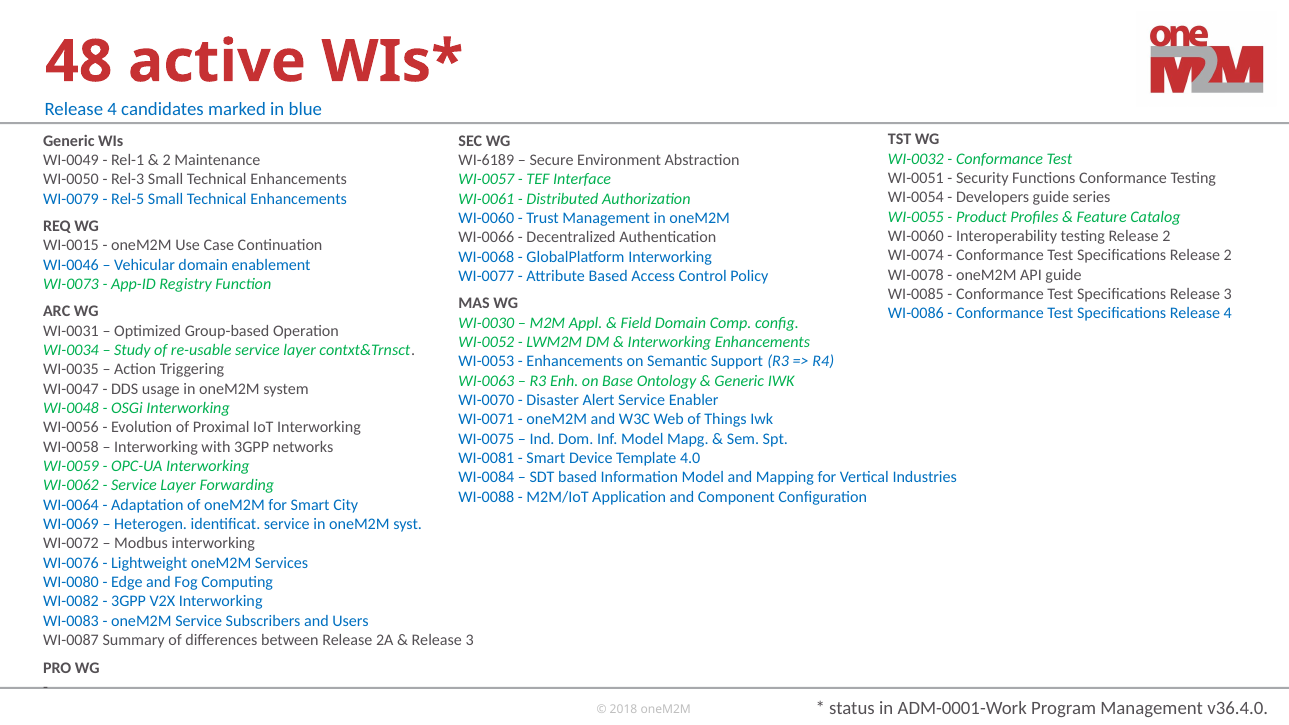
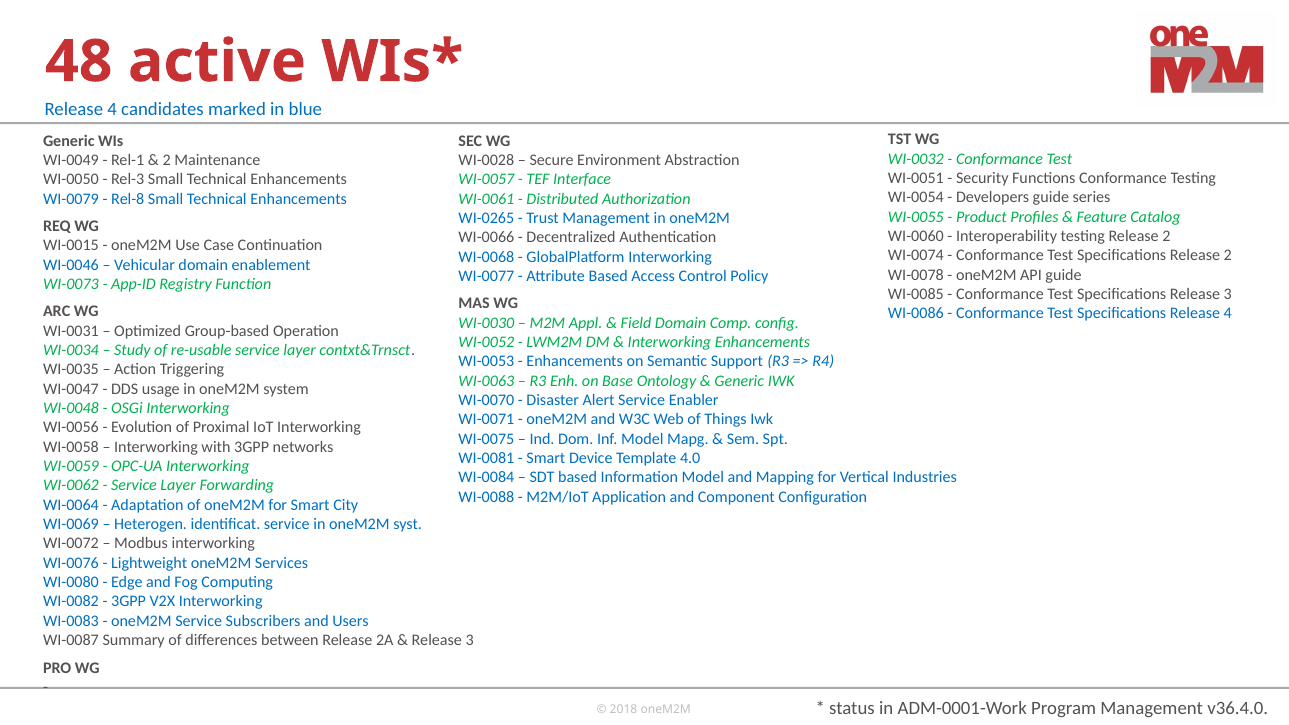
WI-6189: WI-6189 -> WI-0028 (486, 160)
Rel-5: Rel-5 -> Rel-8 (128, 199)
WI-0060: WI-0060 -> WI-0265 (486, 218)
